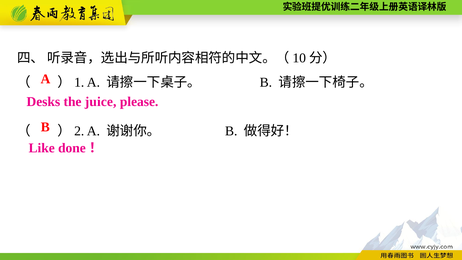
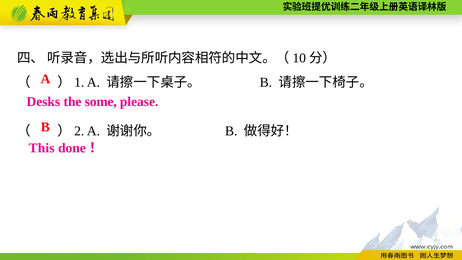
juice: juice -> some (101, 102)
Like: Like -> This (42, 148)
